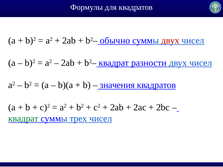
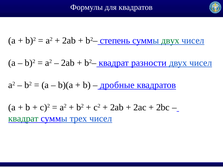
обычно: обычно -> степень (115, 41)
двух colour: red -> green (170, 41)
значения: значения -> дробные (117, 85)
